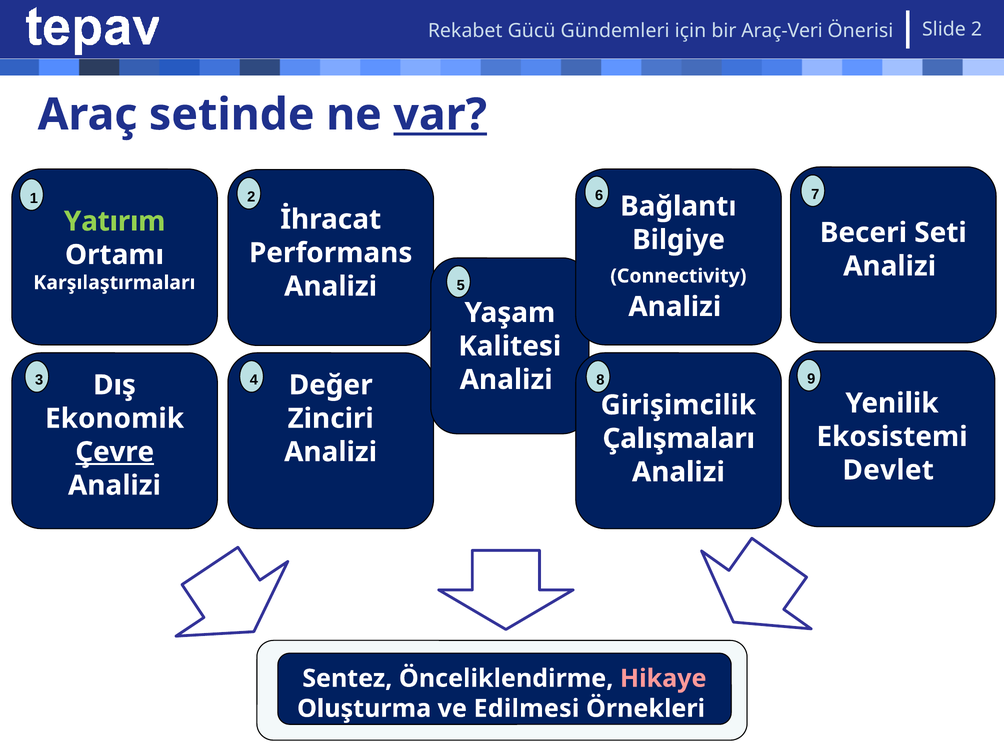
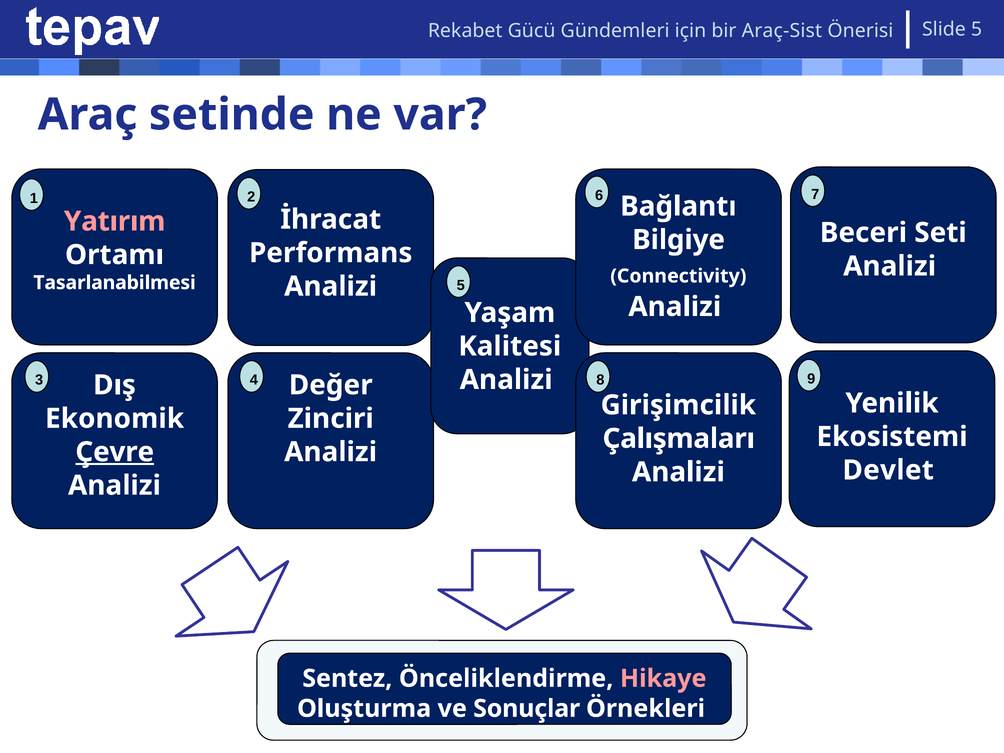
Araç-Veri: Araç-Veri -> Araç-Sist (782, 31)
Slide 2: 2 -> 5 (976, 29)
var underline: present -> none (440, 115)
Yatırım colour: light green -> pink (115, 221)
Karşılaştırmaları: Karşılaştırmaları -> Tasarlanabilmesi (115, 283)
Edilmesi: Edilmesi -> Sonuçlar (527, 709)
